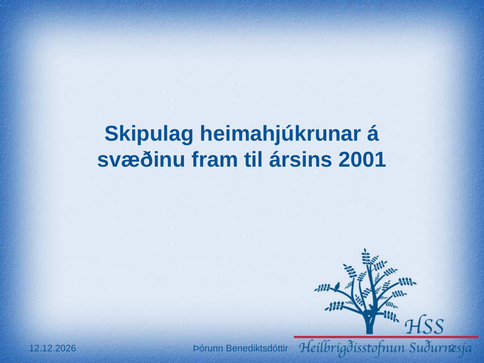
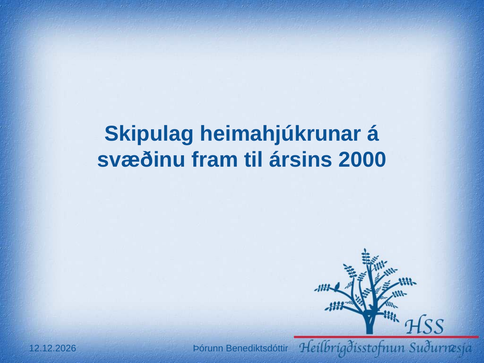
2001: 2001 -> 2000 (363, 160)
